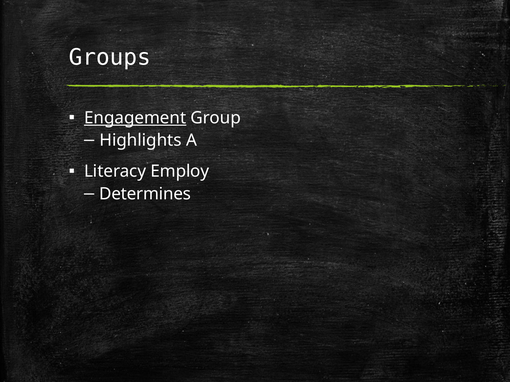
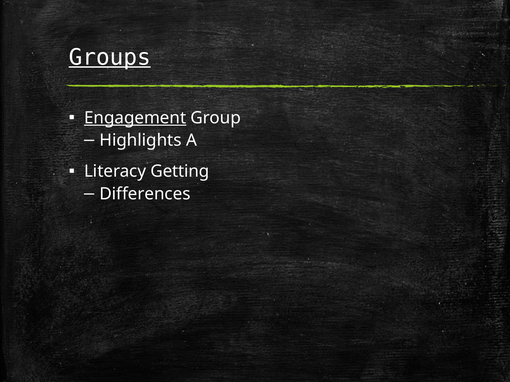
Groups underline: none -> present (110, 57)
Employ: Employ -> Getting (180, 172)
Determines: Determines -> Differences (145, 194)
